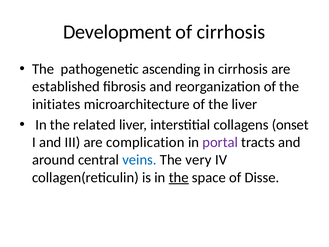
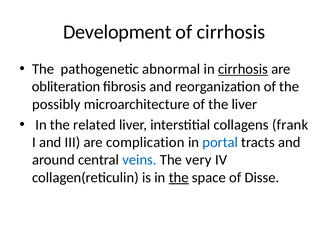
ascending: ascending -> abnormal (171, 69)
cirrhosis underline: none -> present (243, 69)
established: established -> obliteration (66, 87)
initiates: initiates -> possibly (56, 104)
onset: onset -> frank (290, 125)
portal colour: purple -> blue (220, 142)
